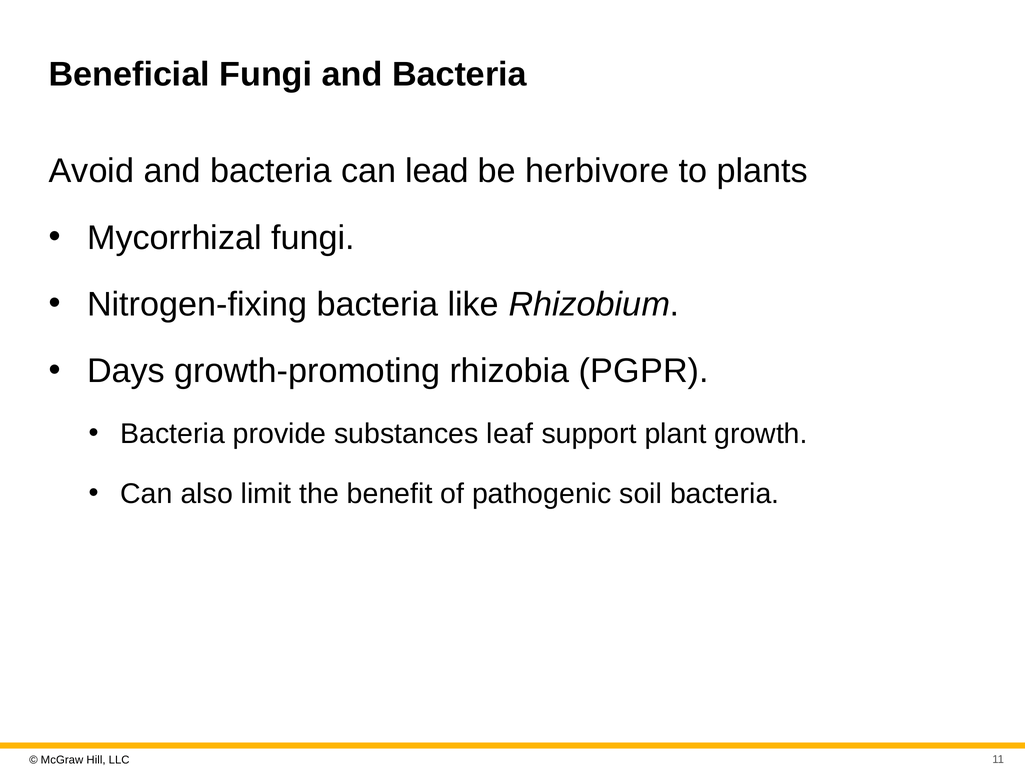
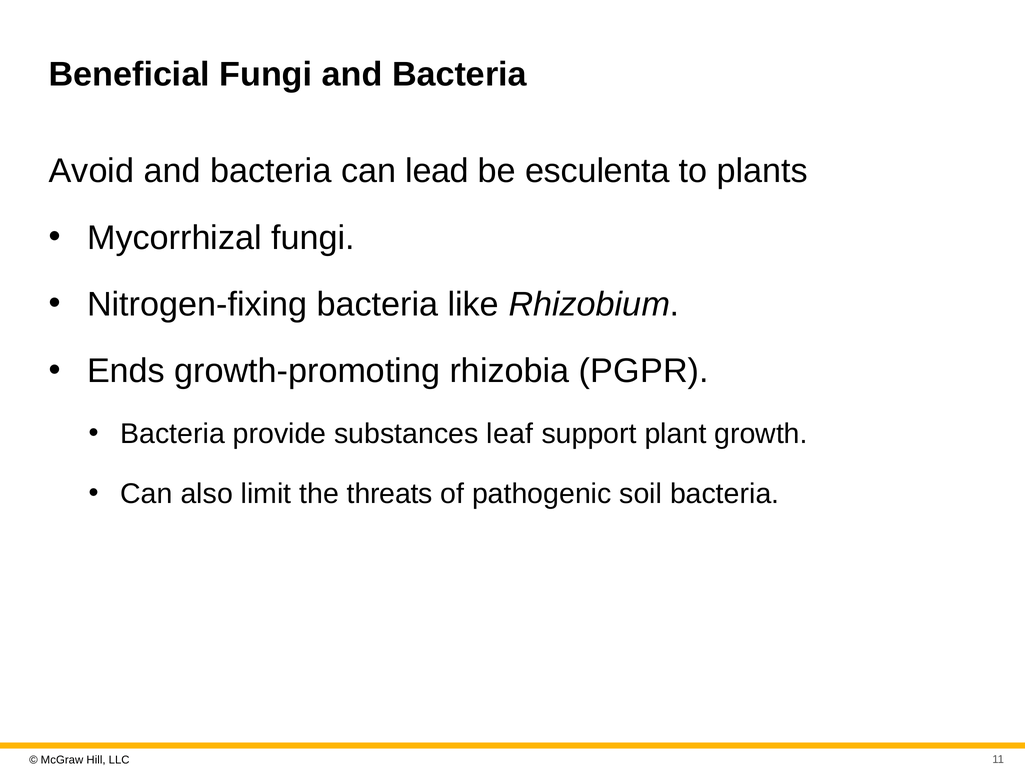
herbivore: herbivore -> esculenta (597, 171)
Days: Days -> Ends (126, 371)
benefit: benefit -> threats (390, 494)
